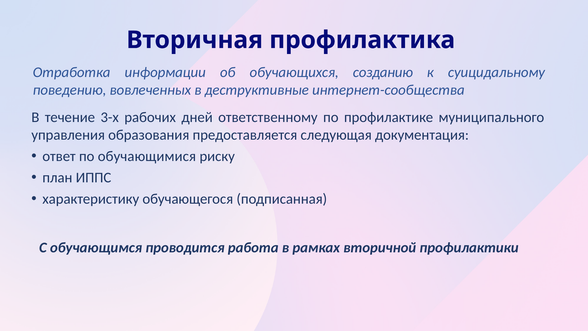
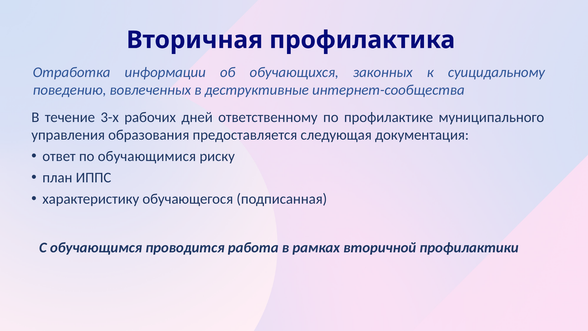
созданию: созданию -> законных (383, 72)
